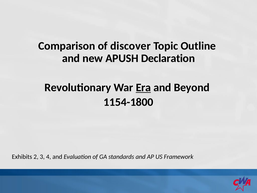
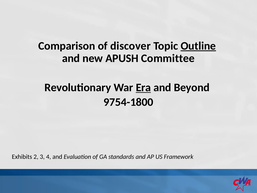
Outline underline: none -> present (198, 46)
Declaration: Declaration -> Committee (168, 58)
1154-1800: 1154-1800 -> 9754-1800 (128, 102)
